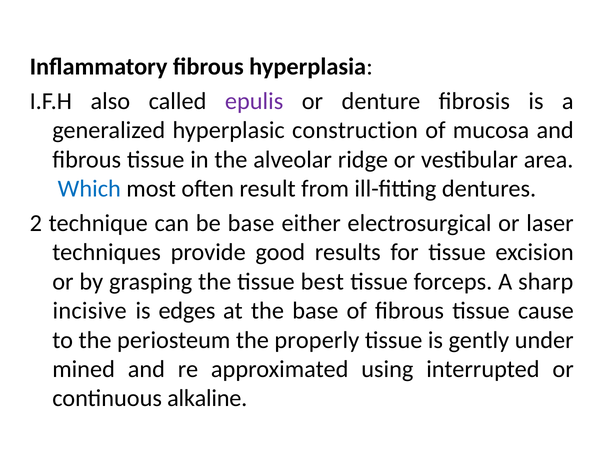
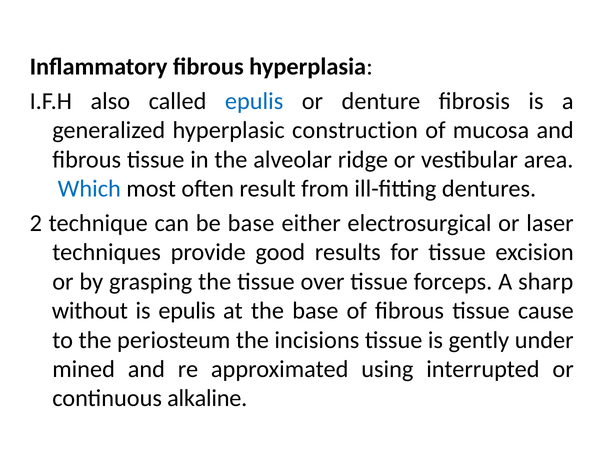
epulis colour: purple -> blue (254, 101)
best: best -> over (323, 282)
incisive: incisive -> without (90, 311)
is edges: edges -> epulis (187, 311)
properly: properly -> incisions (317, 340)
